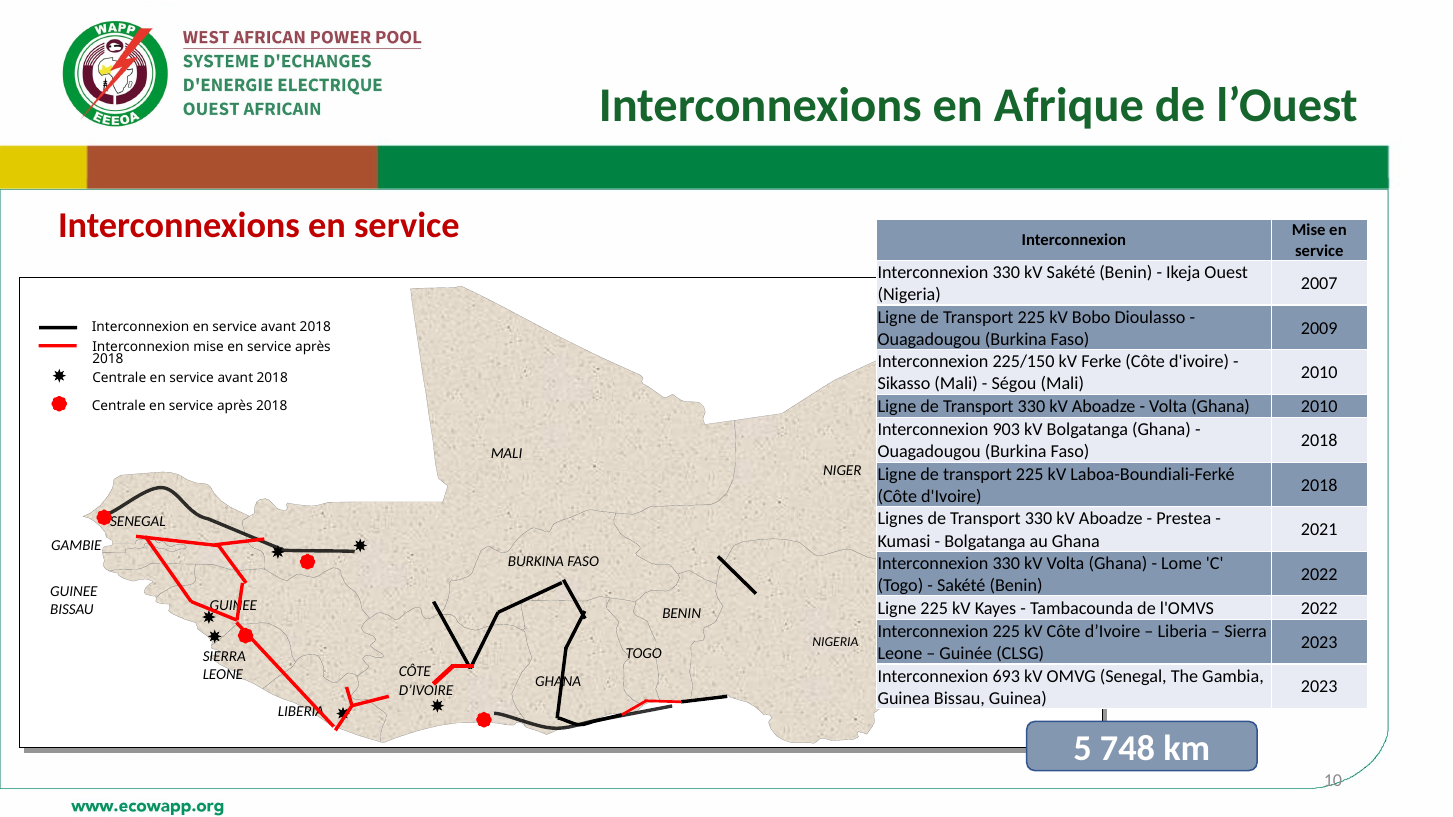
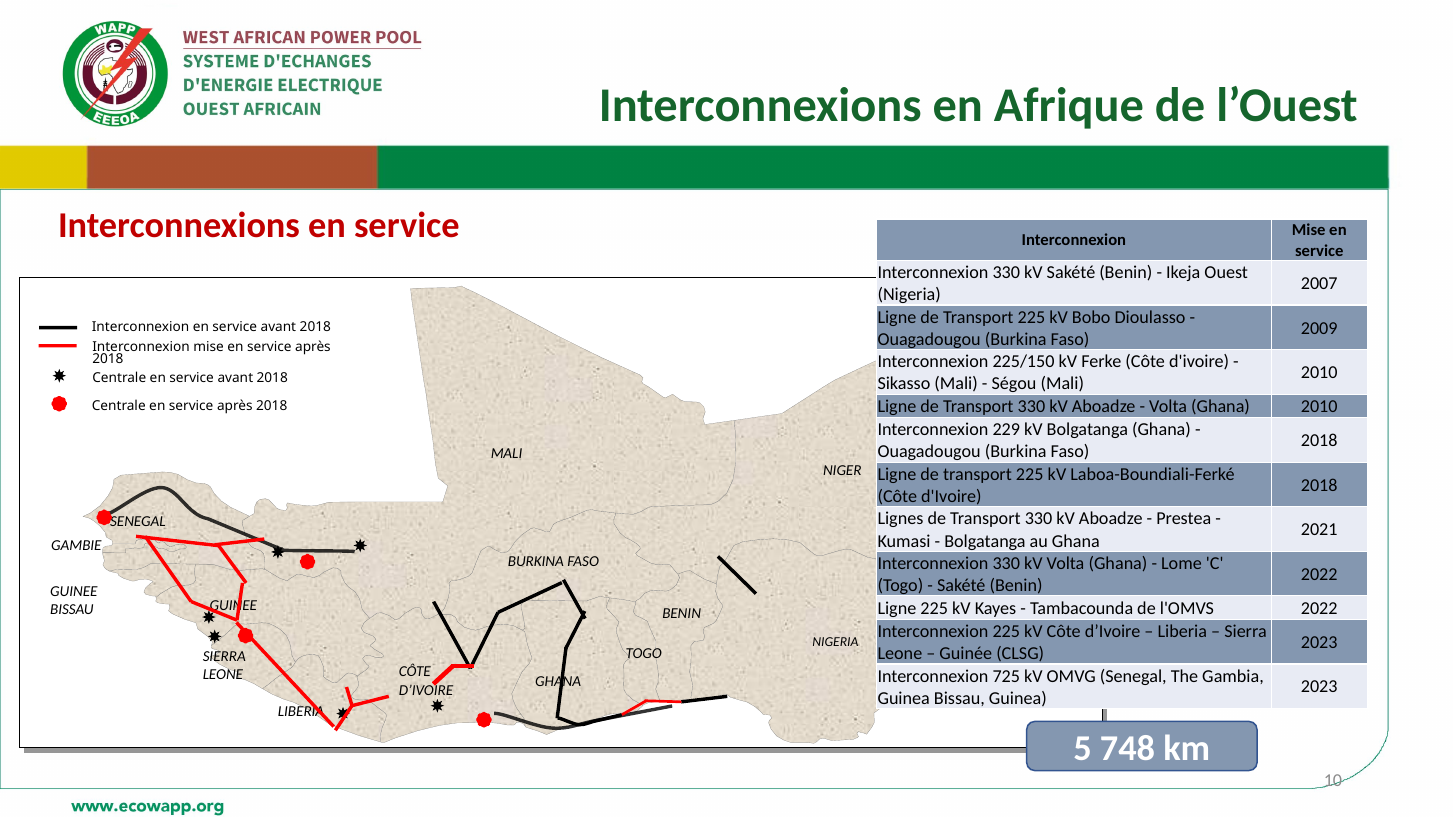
903: 903 -> 229 (1006, 430)
693: 693 -> 725 (1006, 676)
